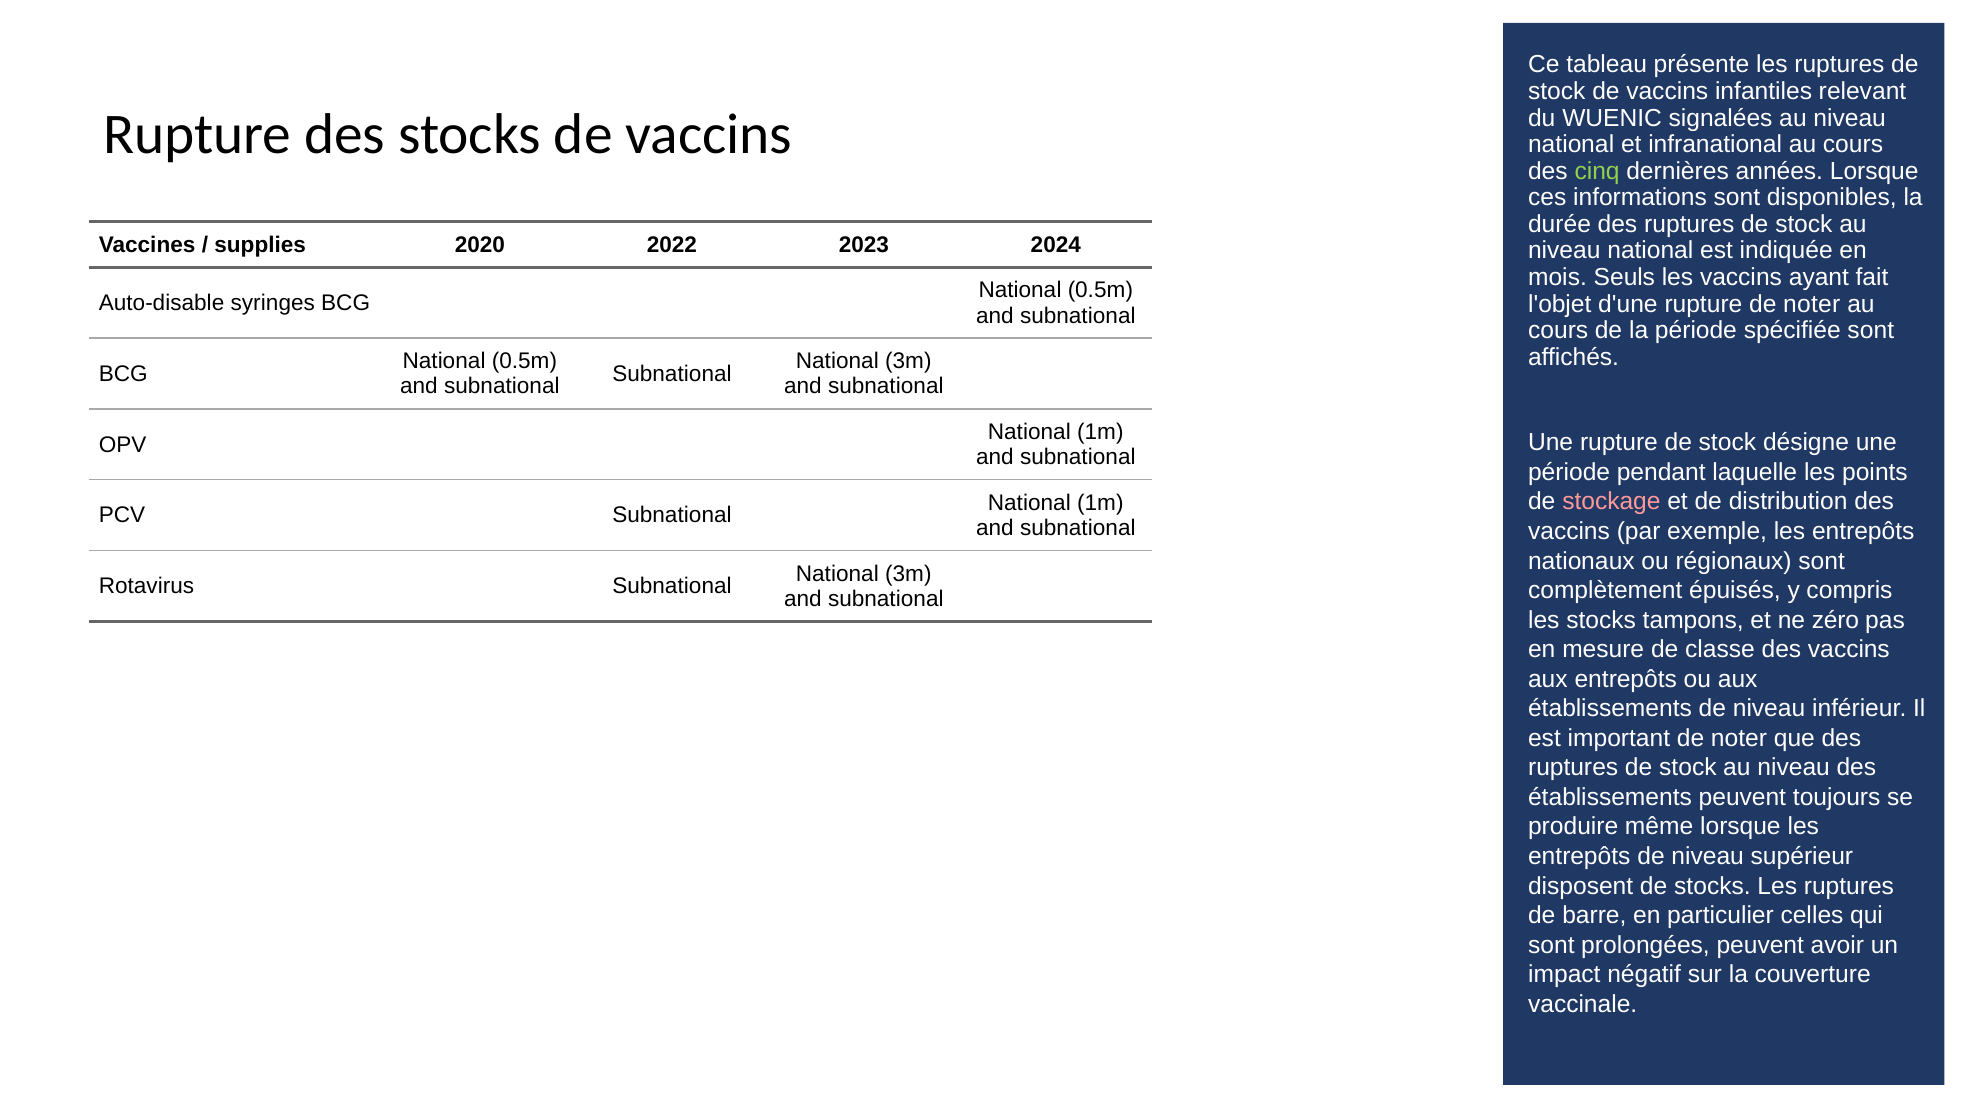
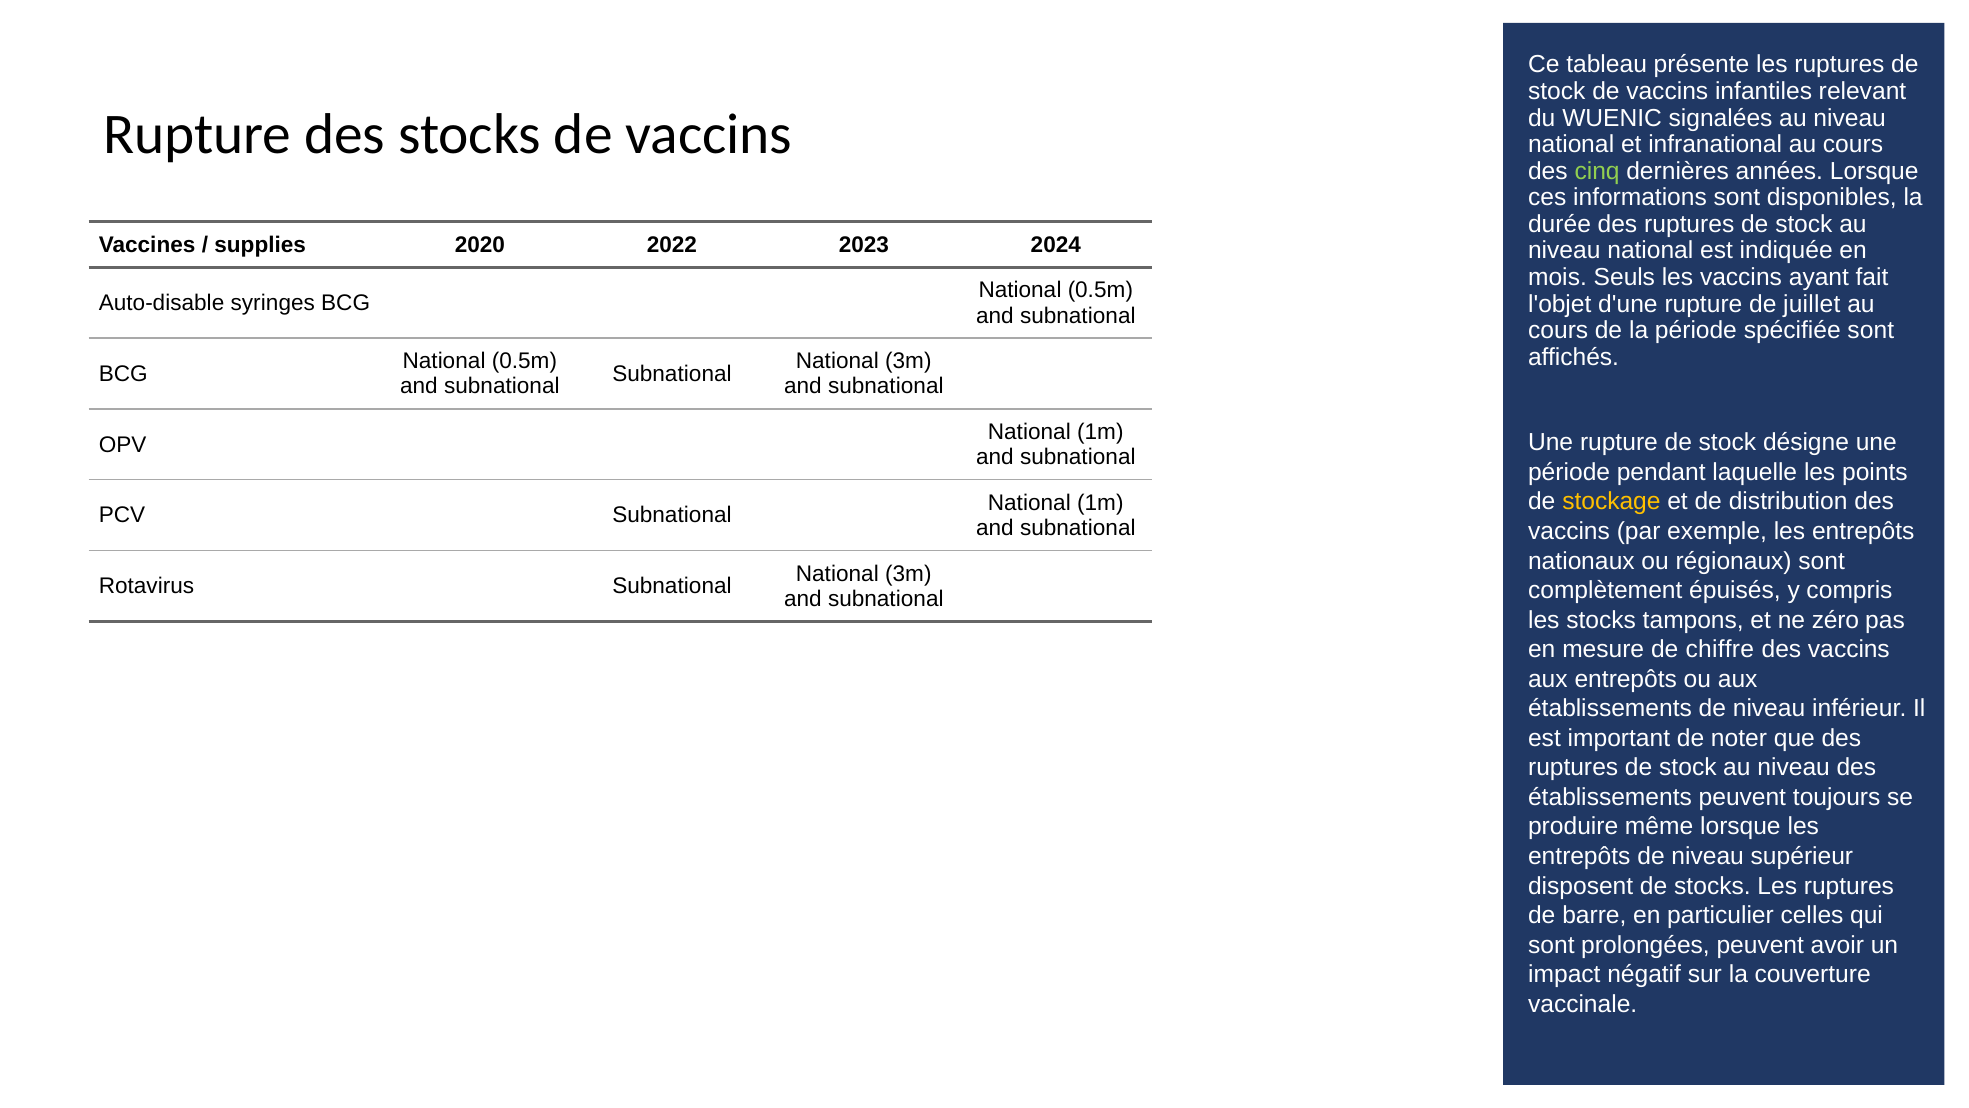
rupture de noter: noter -> juillet (1812, 304)
stockage colour: pink -> yellow (1611, 502)
classe: classe -> chiffre (1720, 649)
